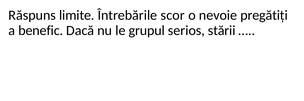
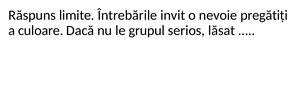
scor: scor -> invit (173, 15)
benefic: benefic -> culoare (41, 31)
stării: stării -> lăsat (222, 31)
